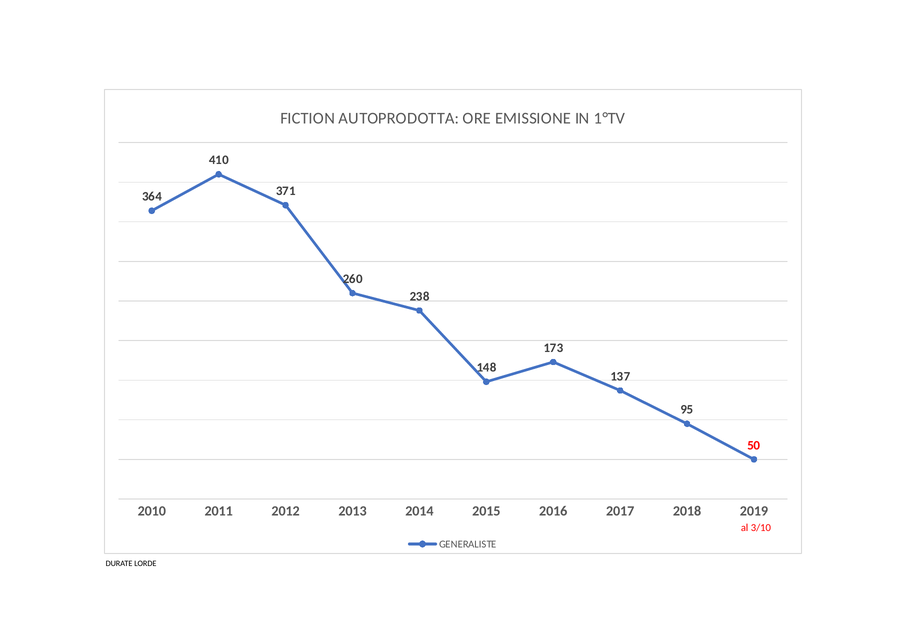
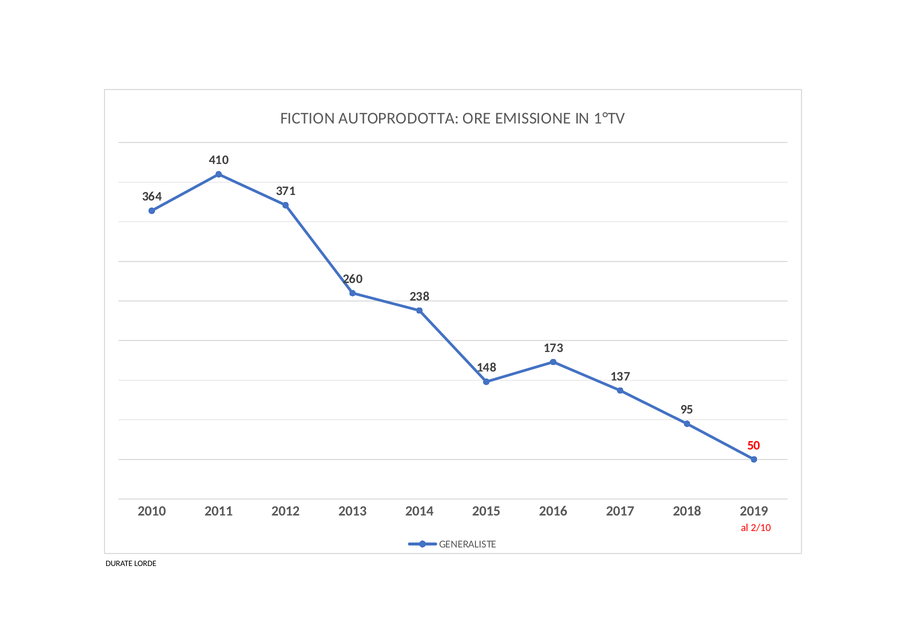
3/10: 3/10 -> 2/10 (761, 527)
